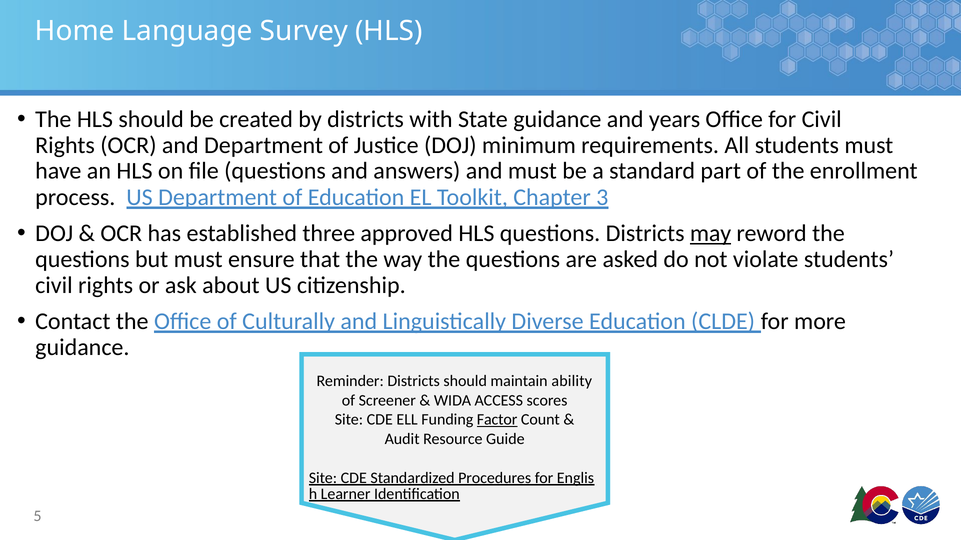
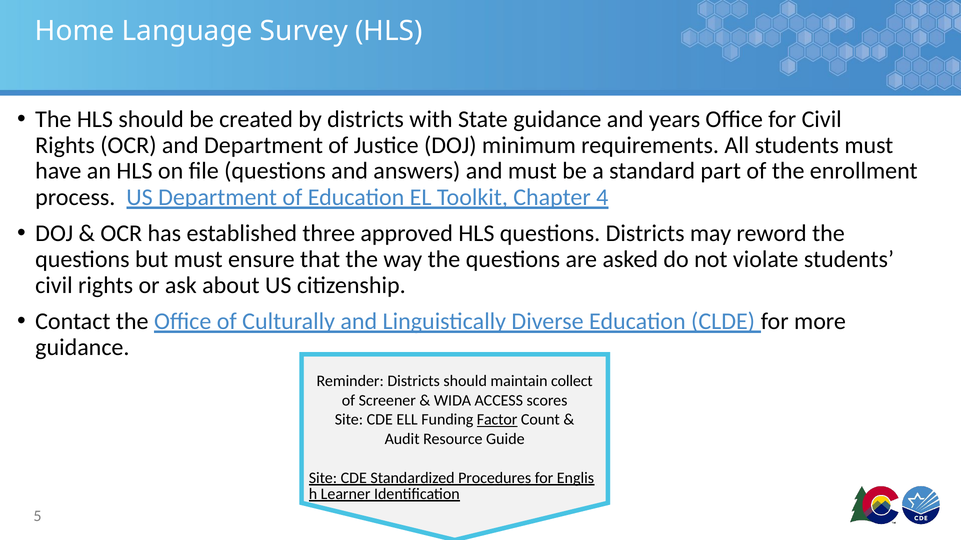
3: 3 -> 4 (602, 198)
may underline: present -> none (711, 234)
ability: ability -> collect (572, 382)
